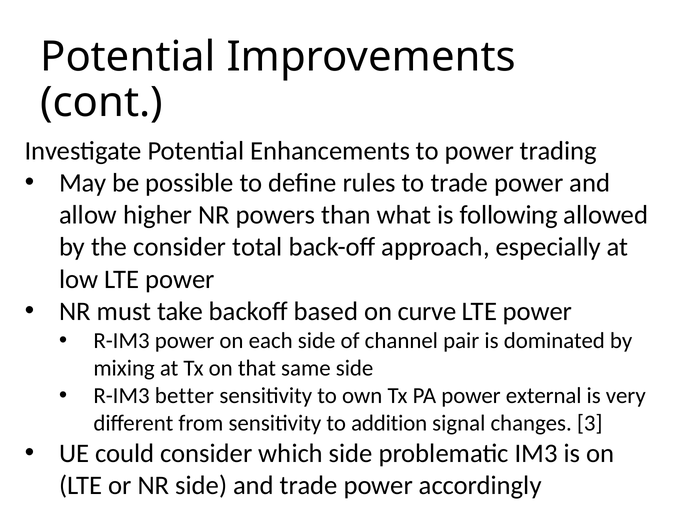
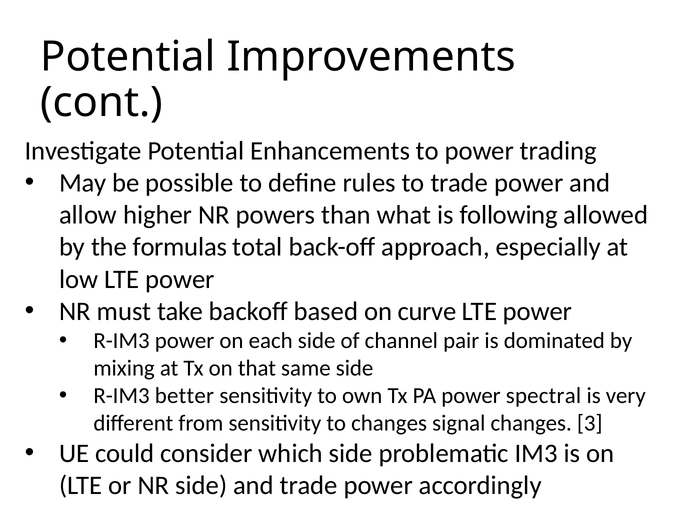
the consider: consider -> formulas (180, 247)
external: external -> spectral (544, 395)
to addition: addition -> changes (389, 423)
